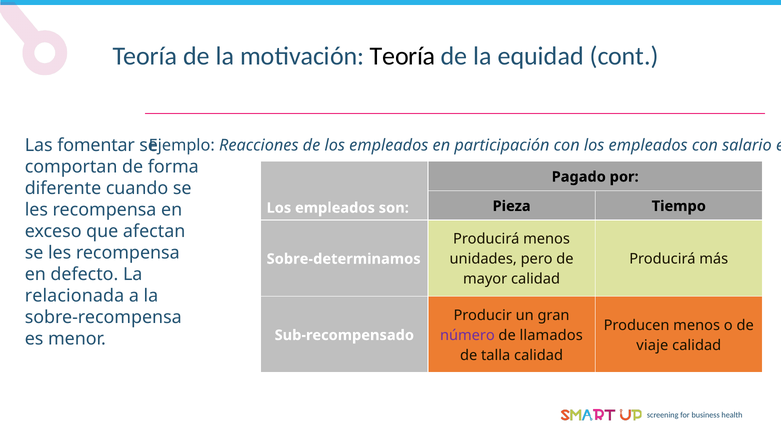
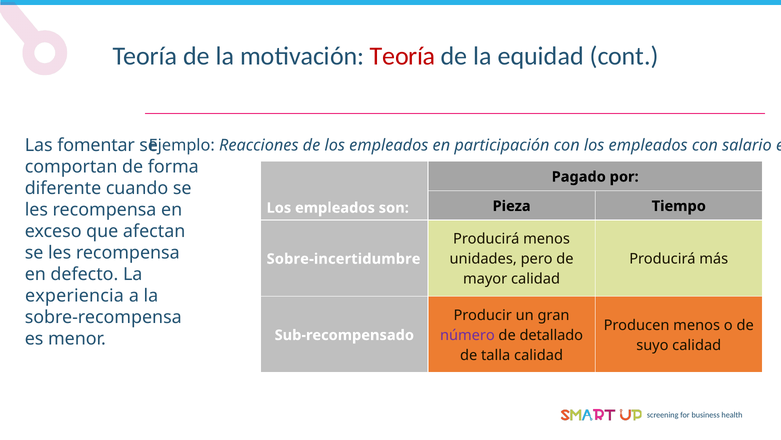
Teoría colour: black -> red (403, 56)
Sobre-determinamos: Sobre-determinamos -> Sobre-incertidumbre (344, 259)
relacionada: relacionada -> experiencia (74, 295)
llamados: llamados -> detallado (551, 335)
viaje: viaje -> suyo (652, 345)
